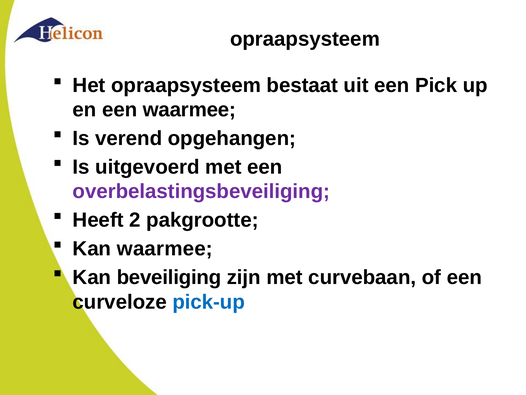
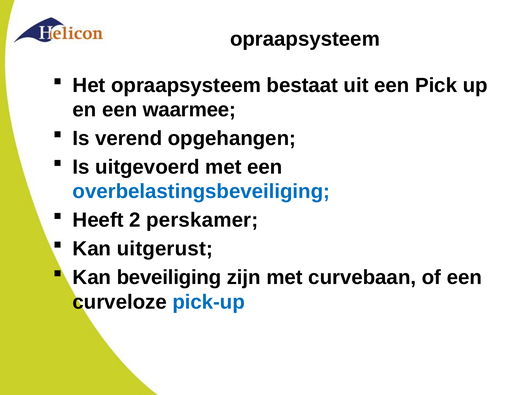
overbelastingsbeveiliging colour: purple -> blue (201, 191)
pakgrootte: pakgrootte -> perskamer (202, 220)
Kan waarmee: waarmee -> uitgerust (165, 249)
